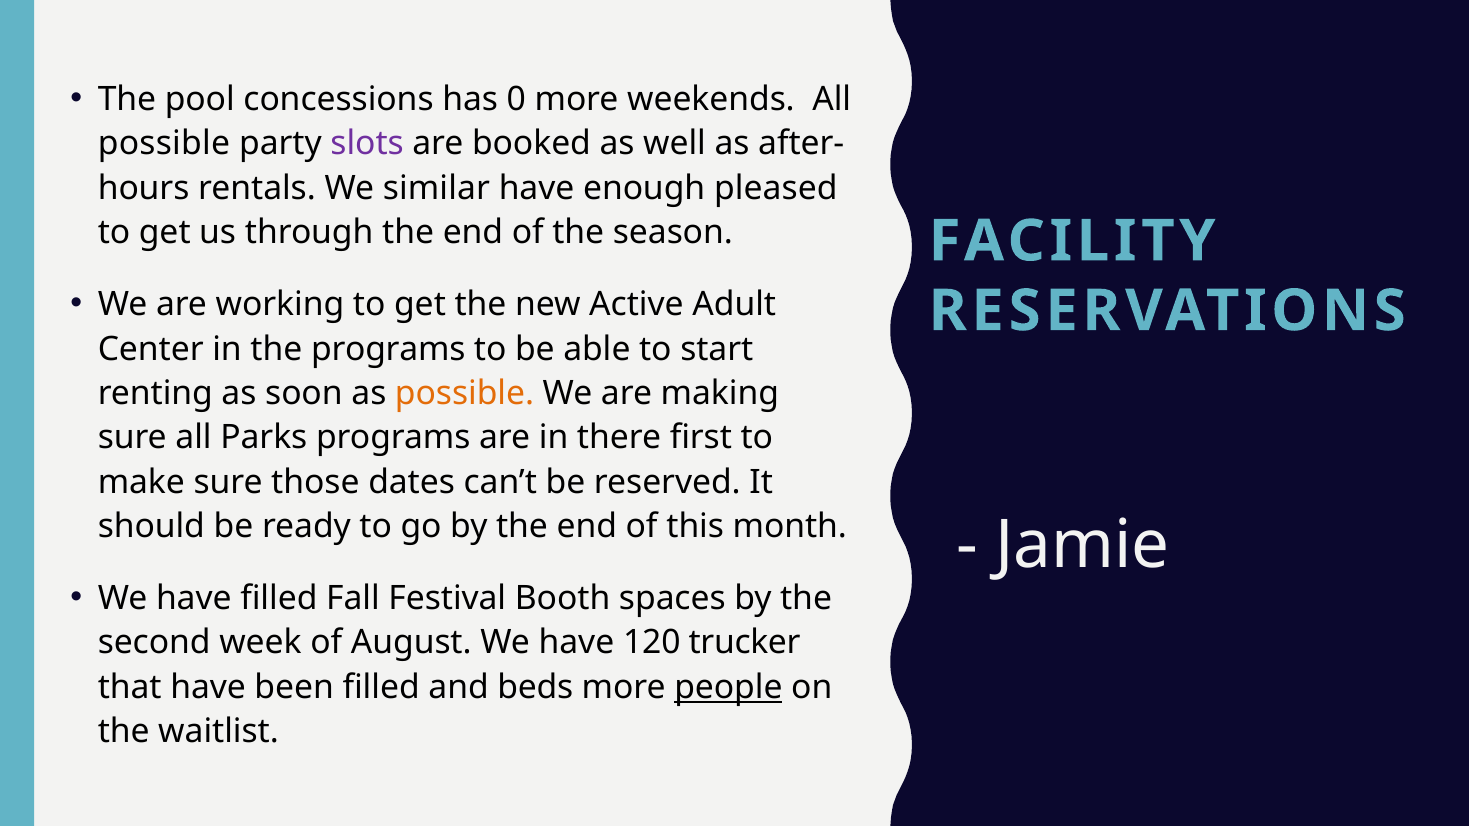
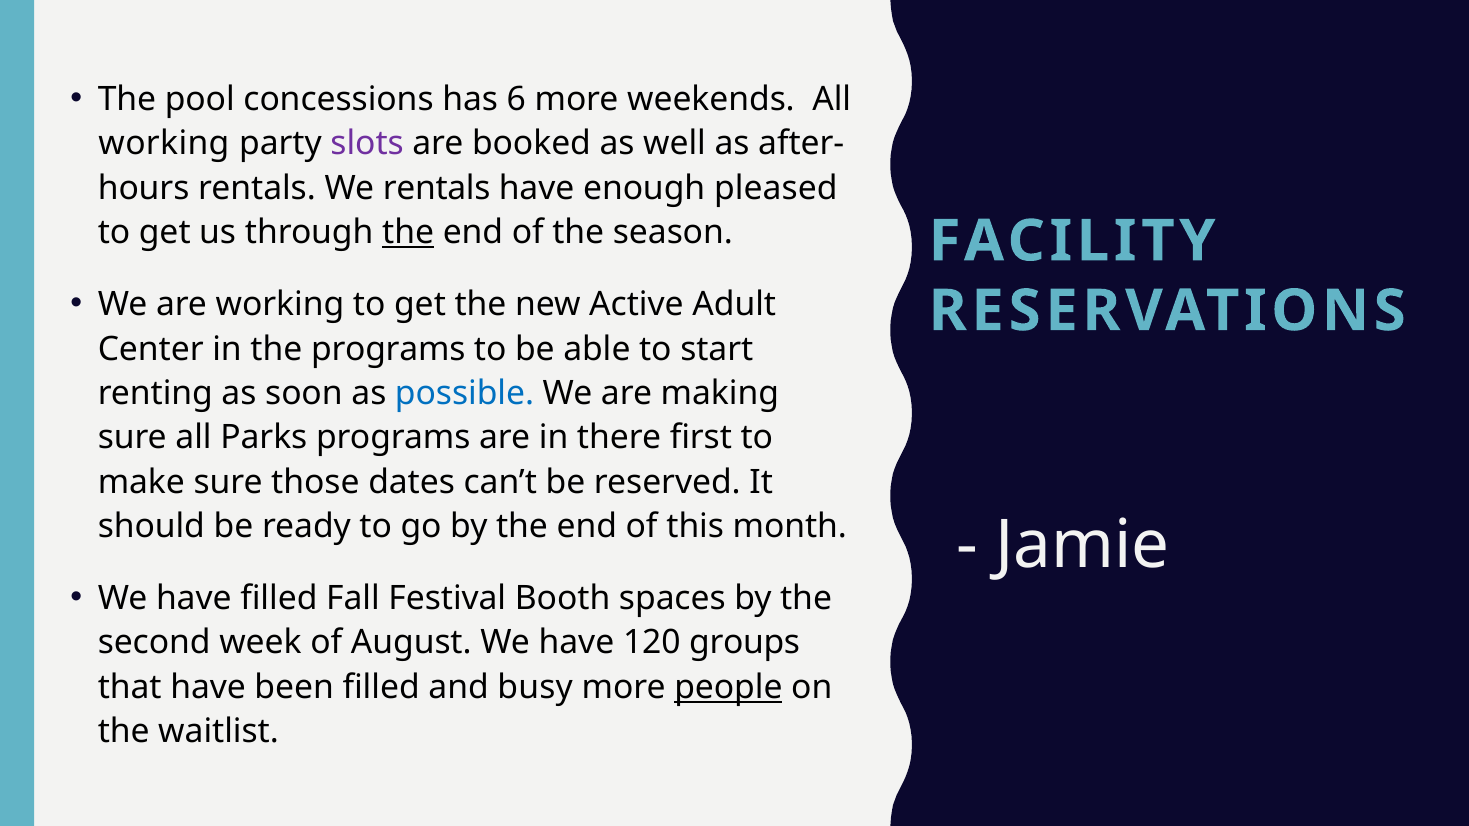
0: 0 -> 6 (516, 99)
possible: possible -> working (164, 144)
We similar: similar -> rentals (437, 188)
the underline: none -> present (408, 233)
possible colour: orange -> blue (465, 393)
trucker: trucker -> groups (745, 643)
beds: beds -> busy (535, 687)
